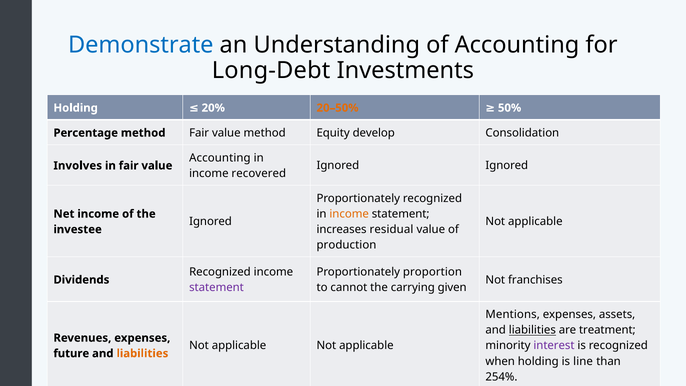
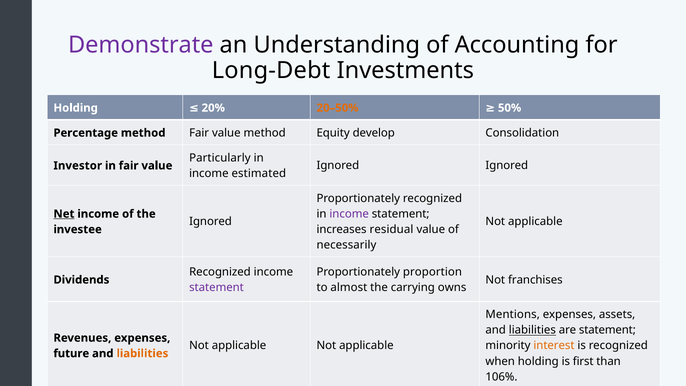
Demonstrate colour: blue -> purple (141, 45)
Accounting: Accounting -> Particularly (220, 158)
Involves: Involves -> Investor (78, 166)
recovered: recovered -> estimated (259, 173)
income colour: orange -> purple (349, 214)
Net underline: none -> present (64, 214)
production: production -> necessarily (346, 245)
cannot: cannot -> almost (349, 287)
given: given -> owns (452, 287)
are treatment: treatment -> statement (607, 330)
interest colour: purple -> orange (554, 346)
line: line -> first (583, 361)
254%: 254% -> 106% (501, 377)
